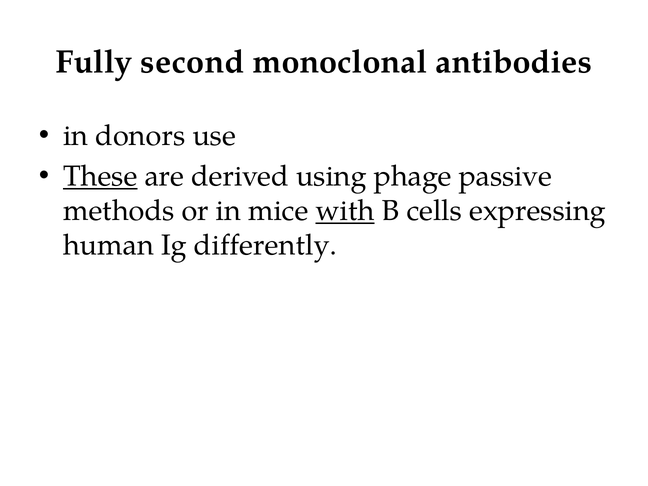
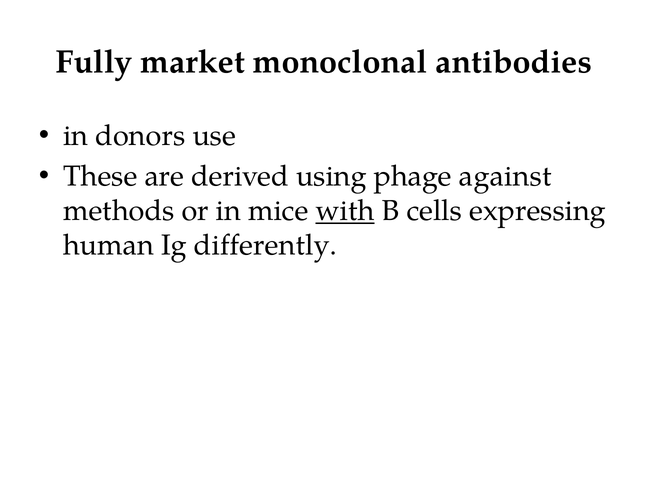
second: second -> market (193, 62)
These underline: present -> none (100, 176)
passive: passive -> against (505, 176)
